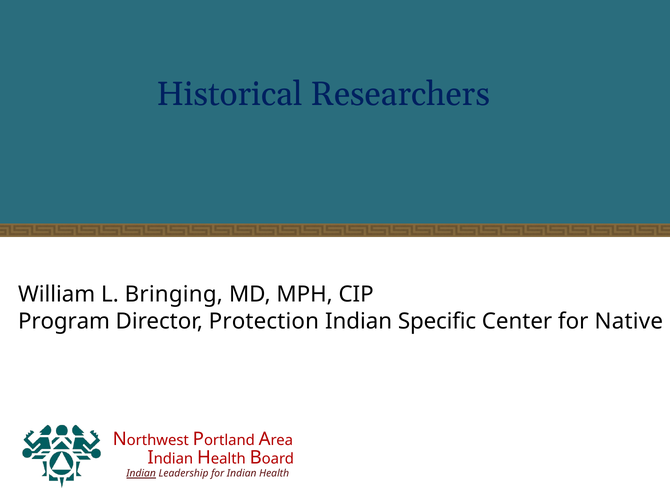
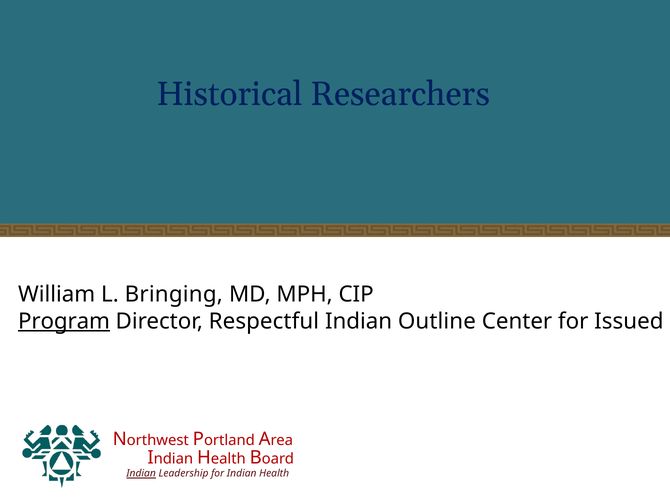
Program underline: none -> present (64, 321)
Protection: Protection -> Respectful (264, 321)
Specific: Specific -> Outline (437, 321)
Native: Native -> Issued (629, 321)
